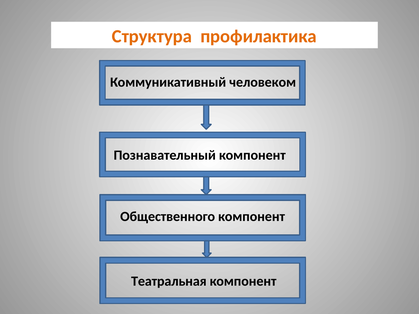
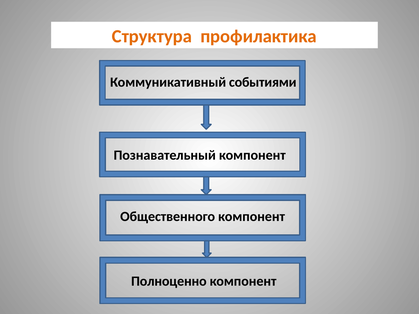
человеком: человеком -> событиями (263, 82)
Театральная: Театральная -> Полноценно (169, 282)
